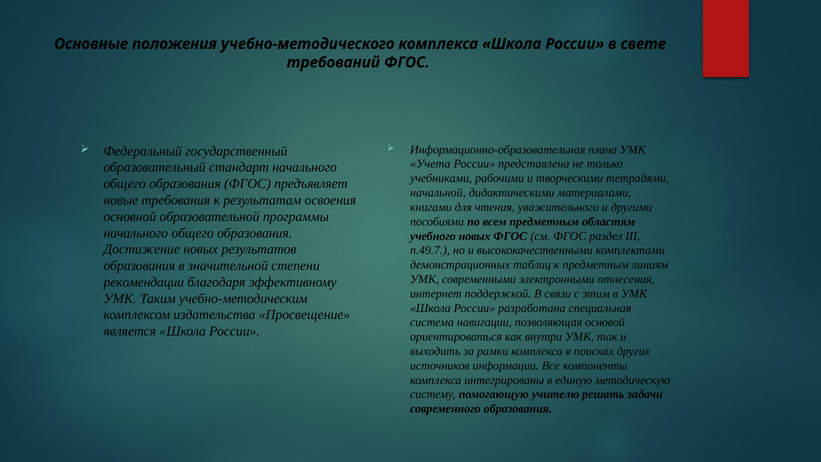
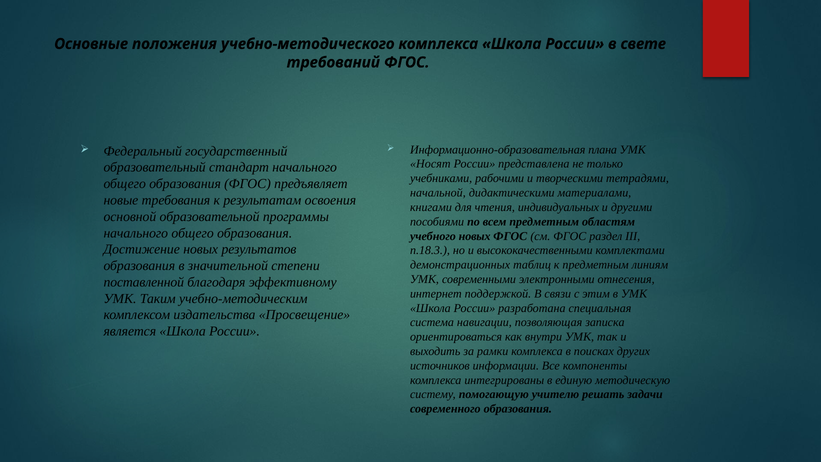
Учета: Учета -> Носят (430, 164)
уважительного: уважительного -> индивидуальных (558, 207)
п.49.7: п.49.7 -> п.18.3 (430, 250)
рекомендации: рекомендации -> поставленной (144, 282)
основой: основой -> записка (605, 322)
